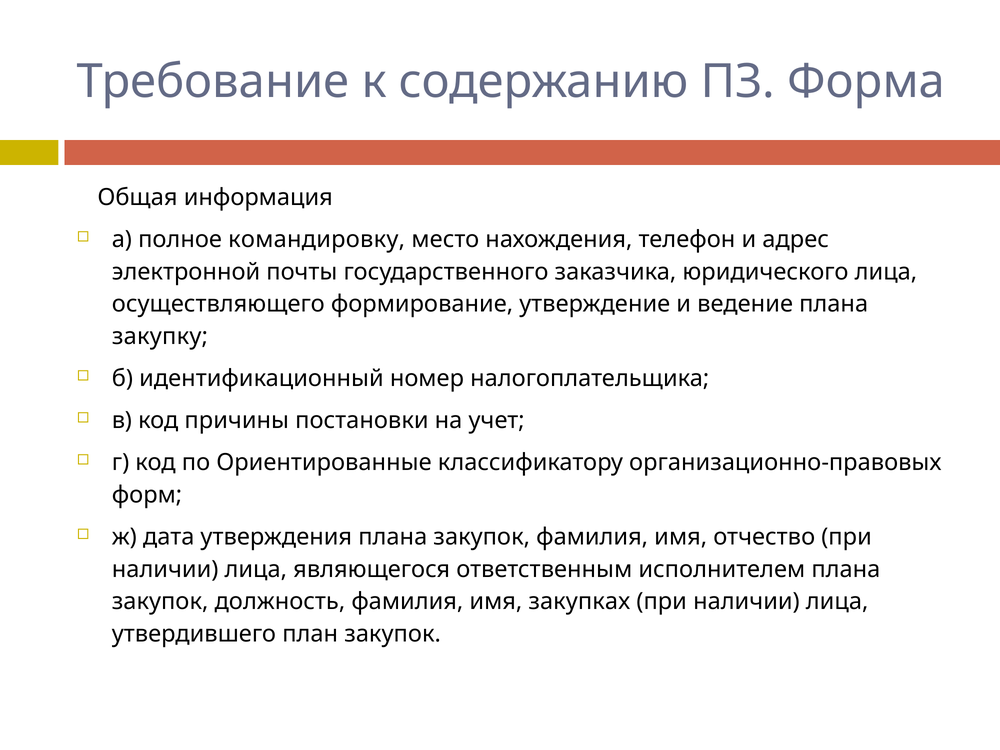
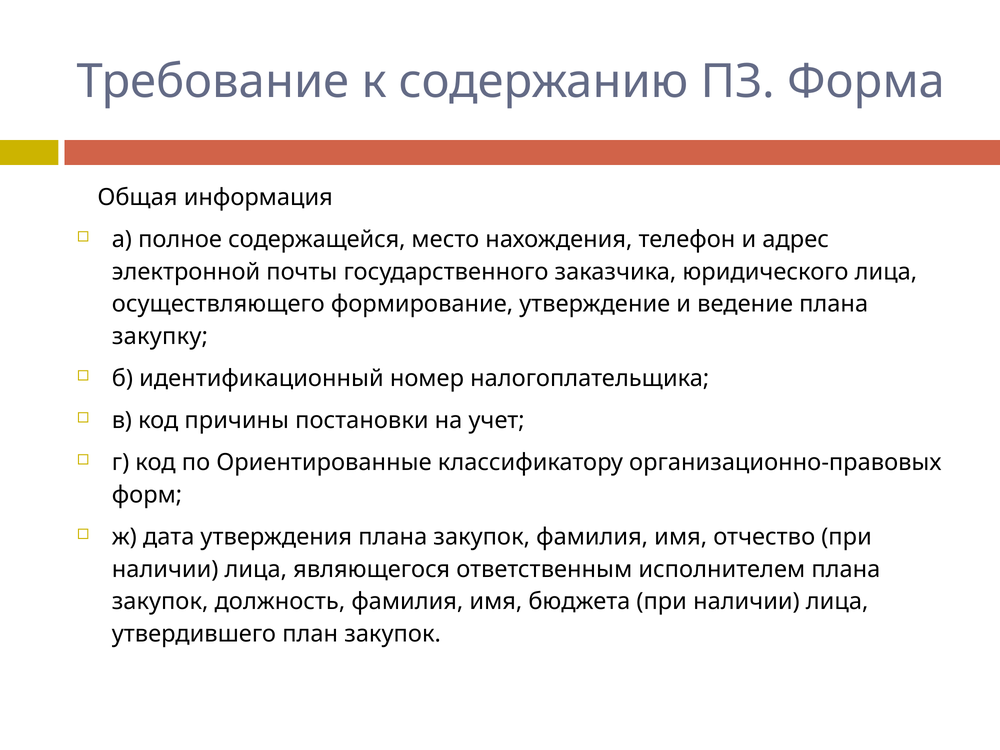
командировку: командировку -> содержащейся (317, 239)
закупках: закупках -> бюджета (579, 602)
